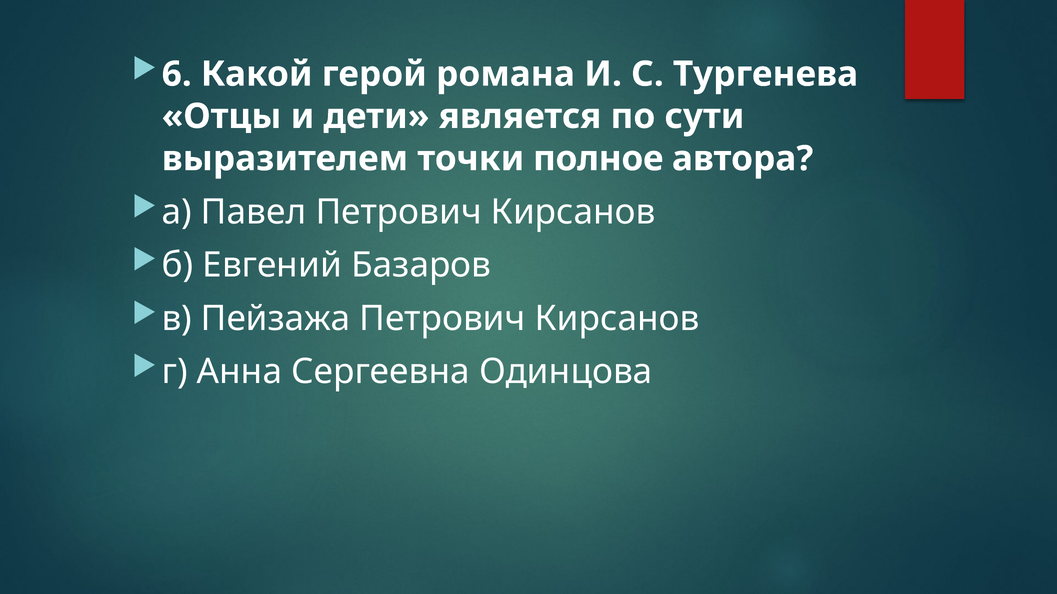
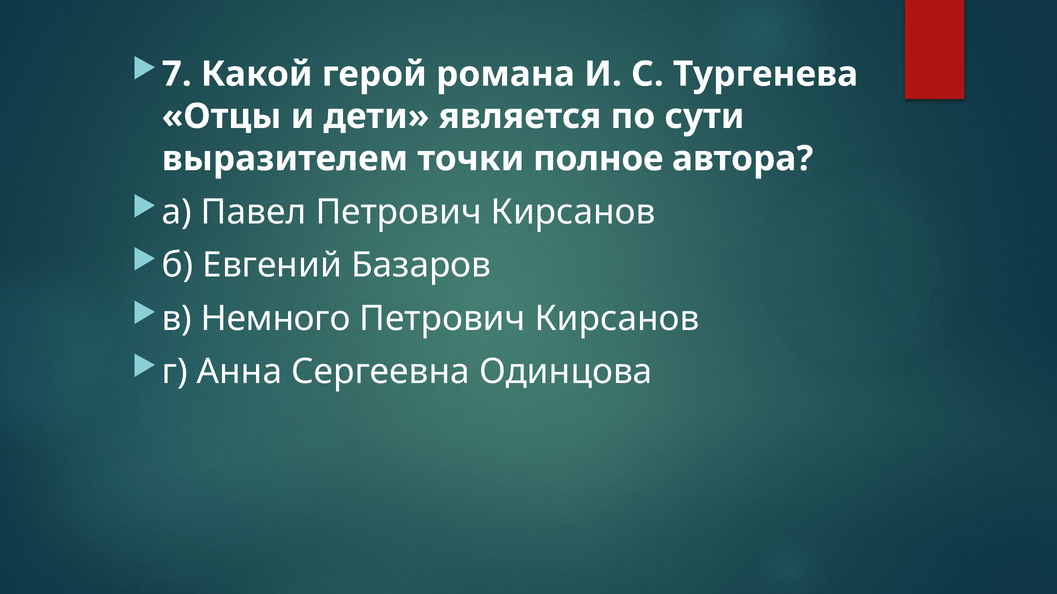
6: 6 -> 7 (177, 74)
Пейзажа: Пейзажа -> Немного (276, 319)
